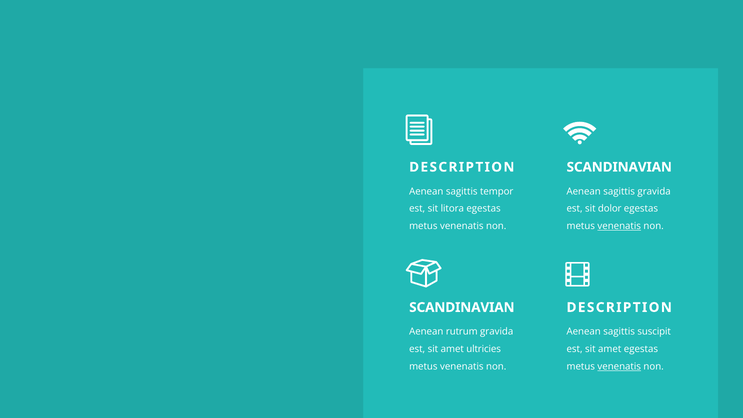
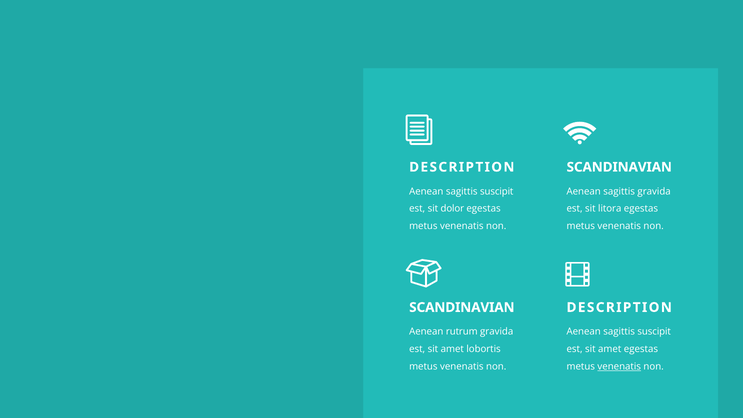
tempor: tempor -> suscipit (497, 191)
litora: litora -> dolor (452, 209)
dolor: dolor -> litora (610, 209)
venenatis underline: present -> none (619, 226)
ultricies: ultricies -> lobortis (484, 349)
